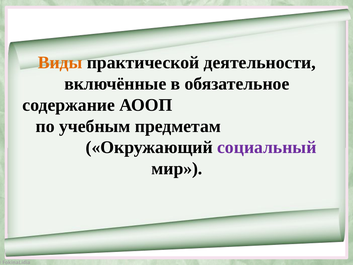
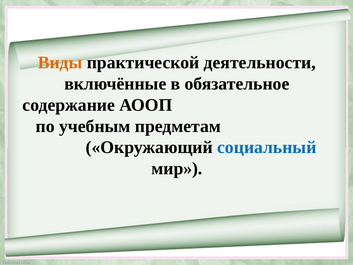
социальный colour: purple -> blue (267, 147)
